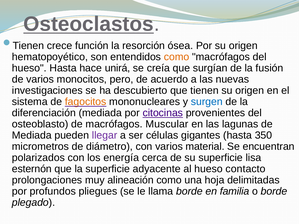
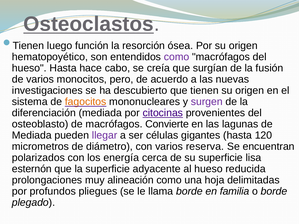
crece: crece -> luego (60, 46)
como colour: orange -> purple (177, 57)
unirá: unirá -> cabo (117, 68)
surgen colour: blue -> purple (207, 102)
Muscular: Muscular -> Convierte (167, 124)
350: 350 -> 120 (263, 135)
material: material -> reserva (205, 147)
contacto: contacto -> reducida (246, 169)
